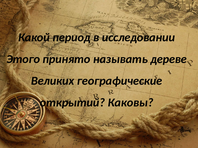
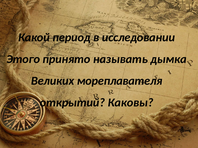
дереве: дереве -> дымка (169, 59)
географические: географические -> мореплавателя (120, 81)
